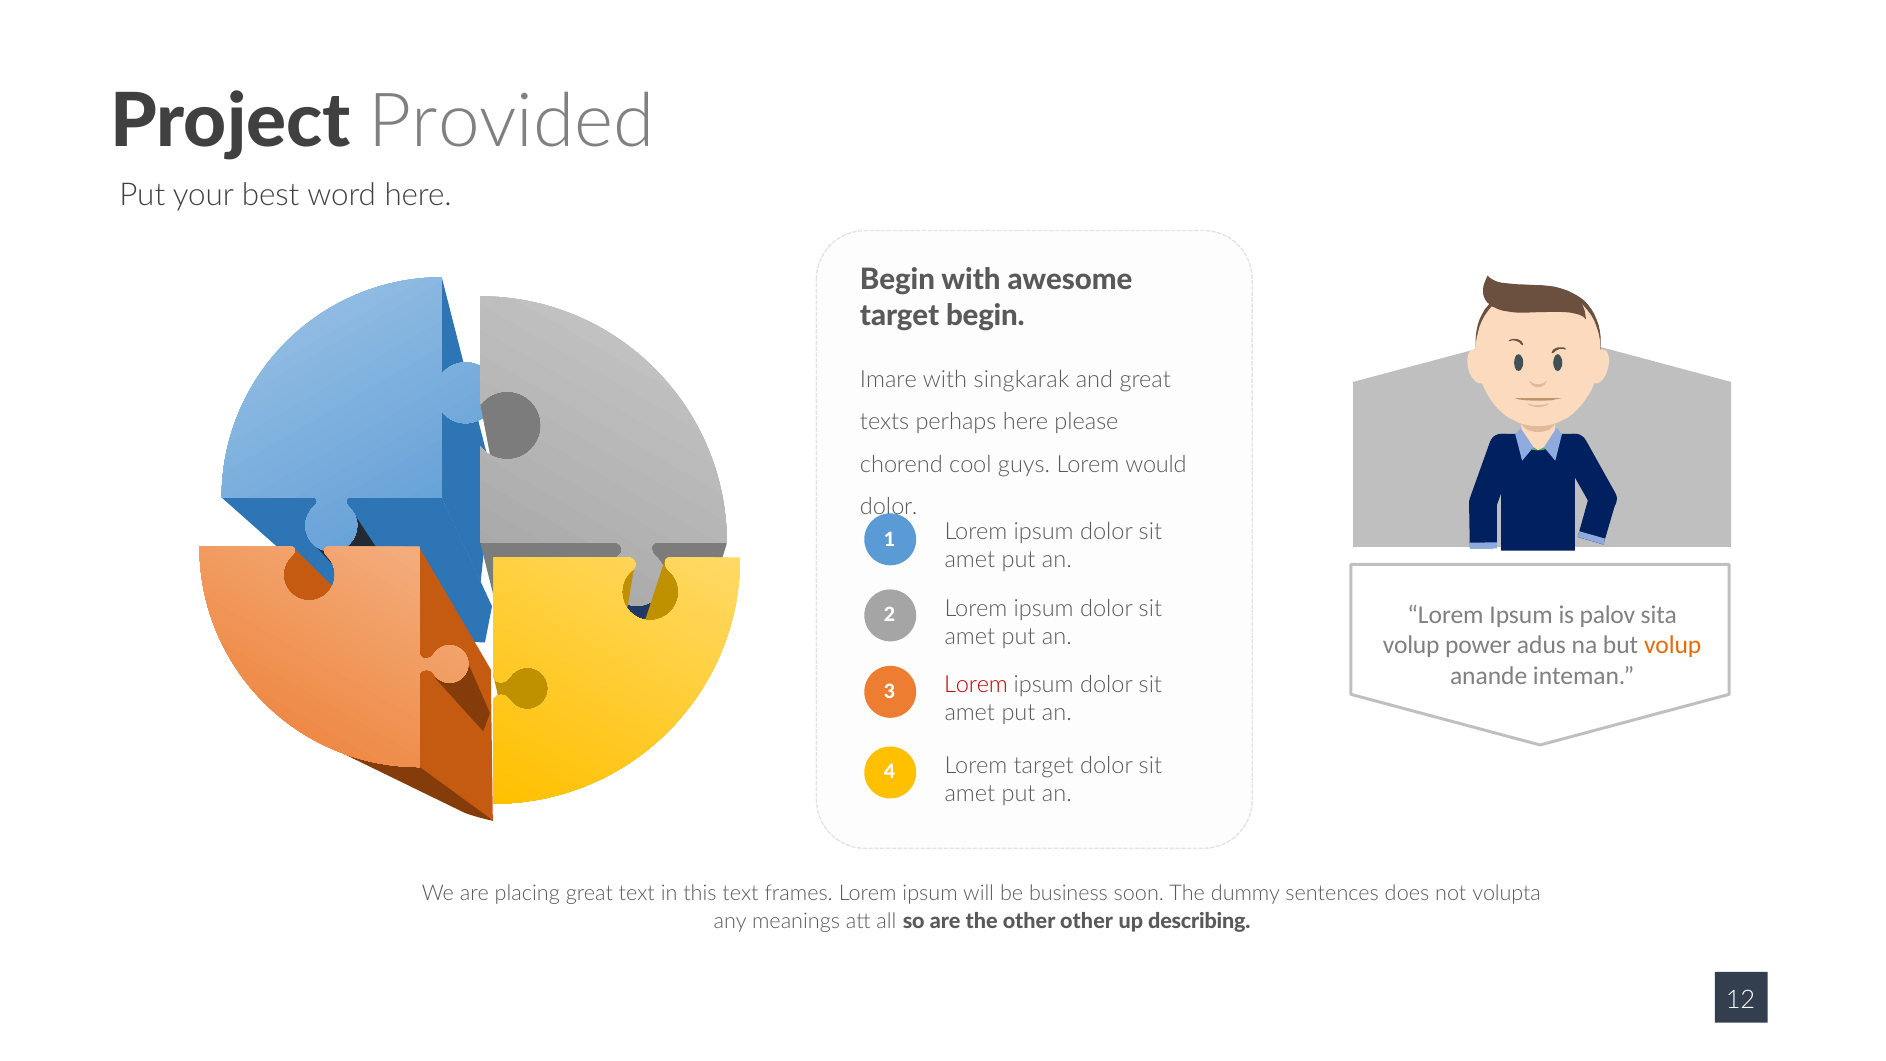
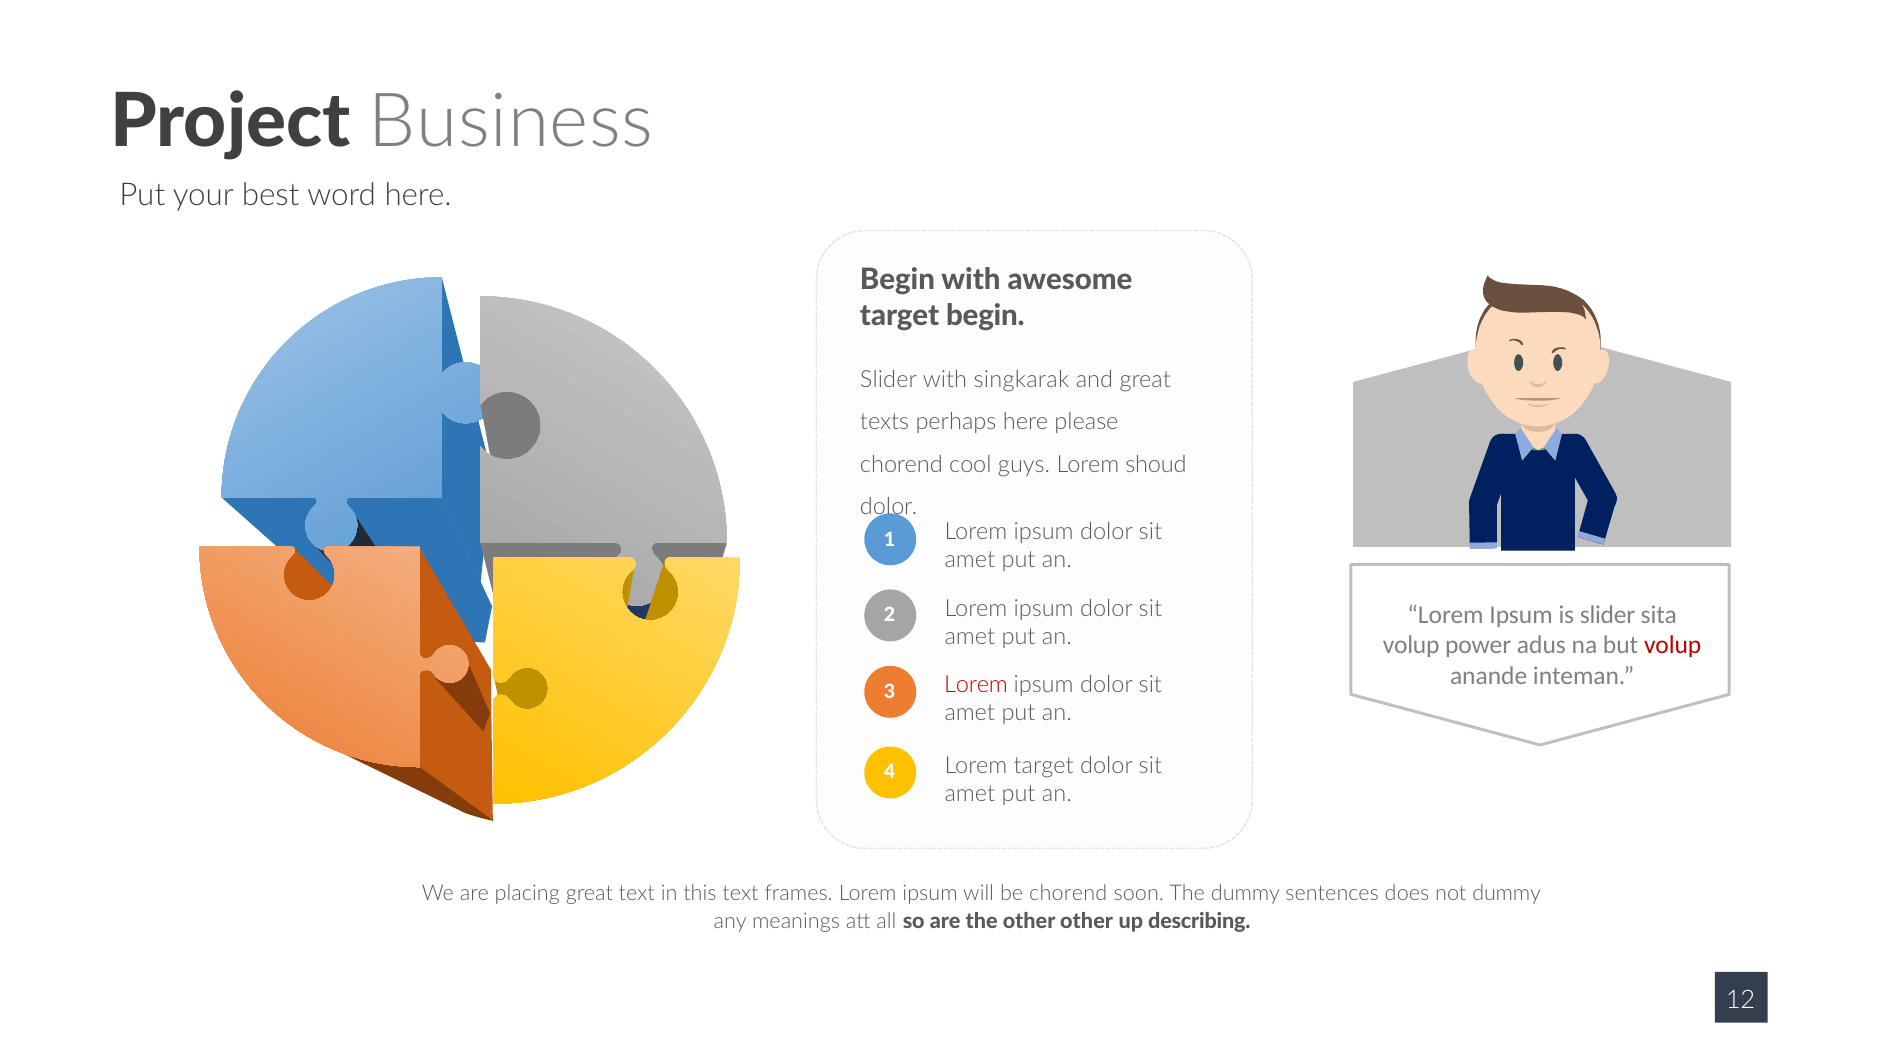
Provided: Provided -> Business (511, 122)
Imare: Imare -> Slider (888, 380)
would: would -> shoud (1156, 465)
is palov: palov -> slider (1607, 614)
volup colour: orange -> red (1673, 645)
be business: business -> chorend (1068, 894)
not volupta: volupta -> dummy (1507, 894)
